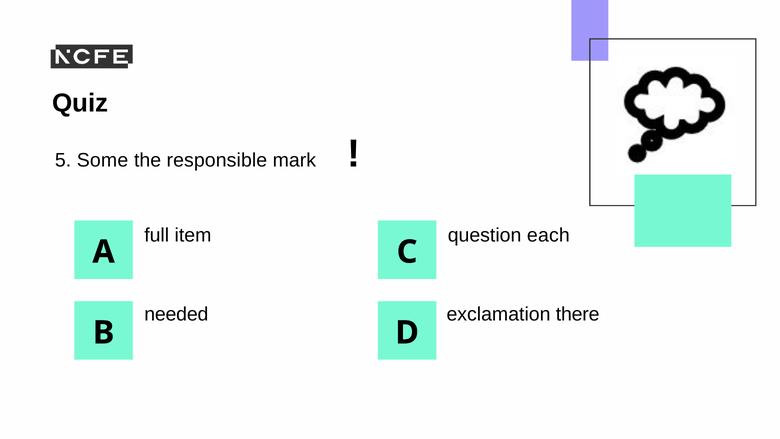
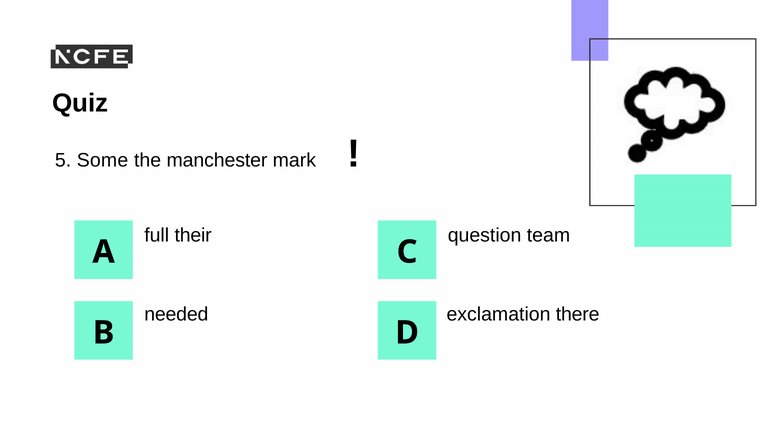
responsible: responsible -> manchester (217, 160)
item: item -> their (193, 235)
each: each -> team (548, 235)
